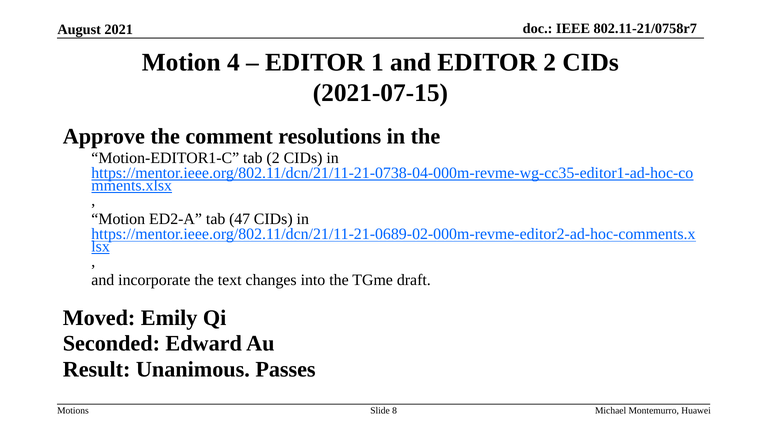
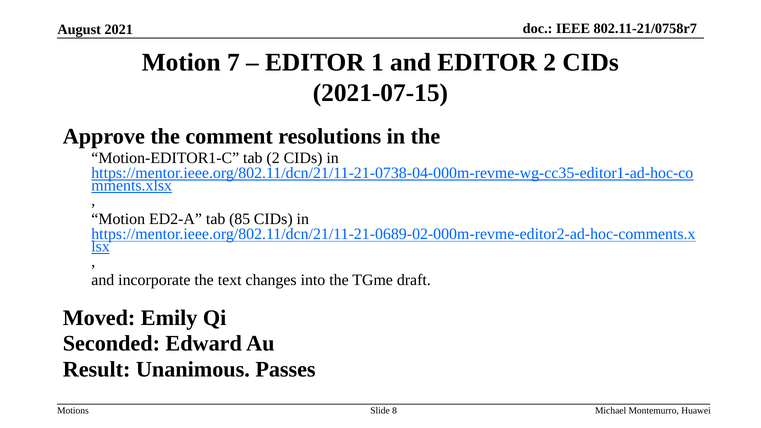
4: 4 -> 7 (233, 63)
47: 47 -> 85 (240, 219)
